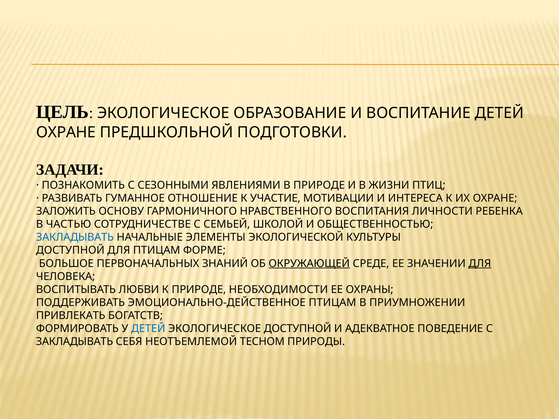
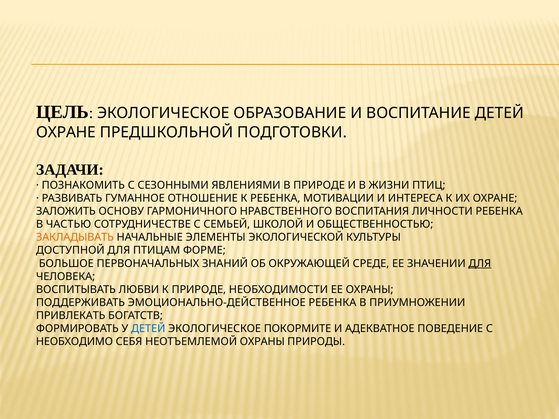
К УЧАСТИЕ: УЧАСТИЕ -> РЕБЕНКА (275, 198)
ЗАКЛАДЫВАТЬ colour: blue -> orange (75, 238)
ОКРУЖАЮЩЕЙ underline: present -> none (309, 264)
ЭМОЦИОНАЛЬНО-ДЕЙСТВЕННОЕ ПТИЦАМ: ПТИЦАМ -> РЕБЕНКА (332, 303)
ЭКОЛОГИЧЕСКОЕ ДОСТУПНОЙ: ДОСТУПНОЙ -> ПОКОРМИТЕ (298, 329)
ЗАКЛАДЫВАТЬ: ЗАКЛАДЫВАТЬ -> НЕОБХОДИМО (74, 342)
НЕОТЪЕМЛЕМОЙ ТЕСНОМ: ТЕСНОМ -> ОХРАНЫ (262, 342)
